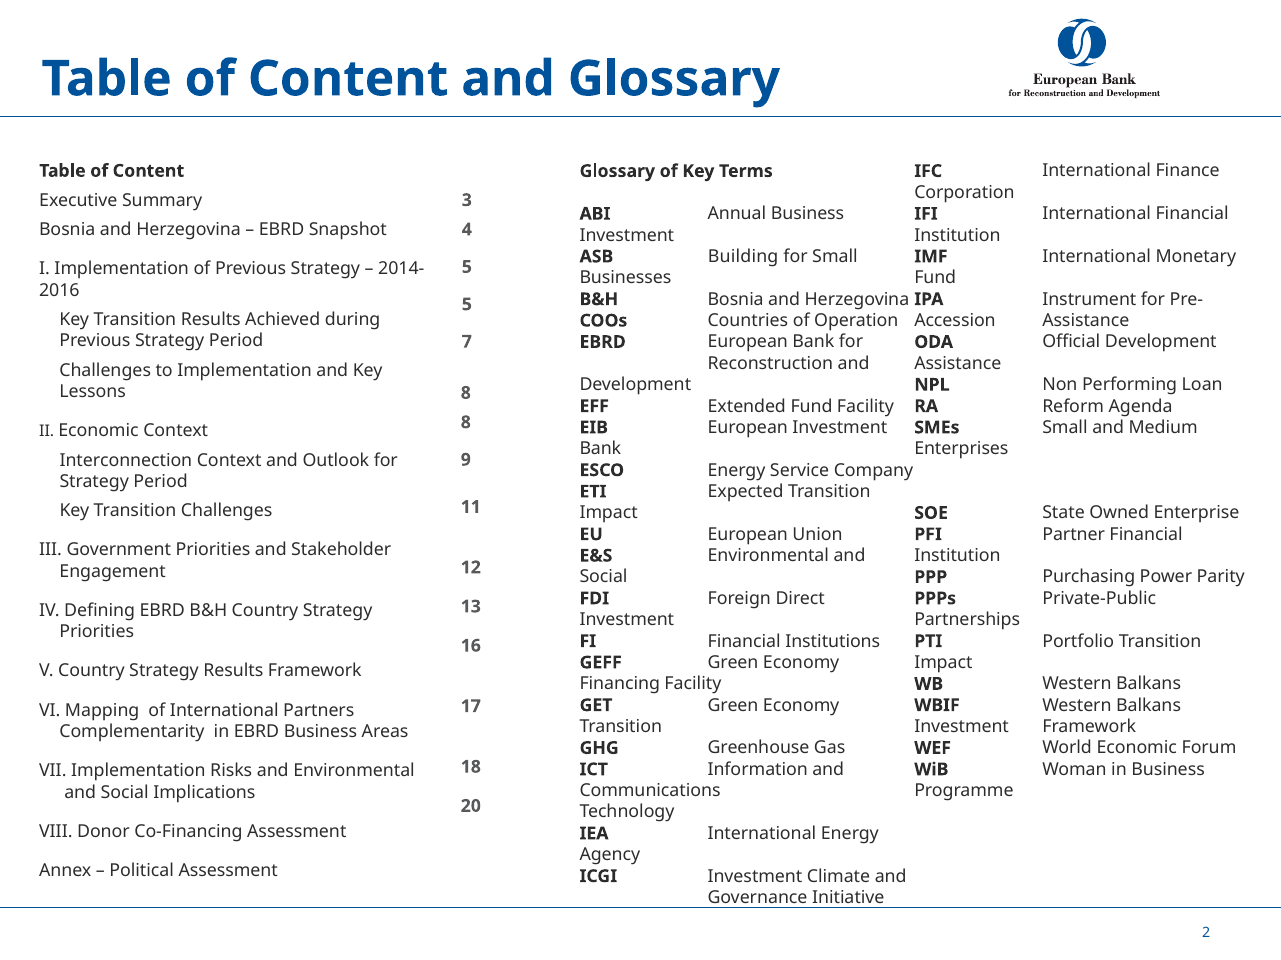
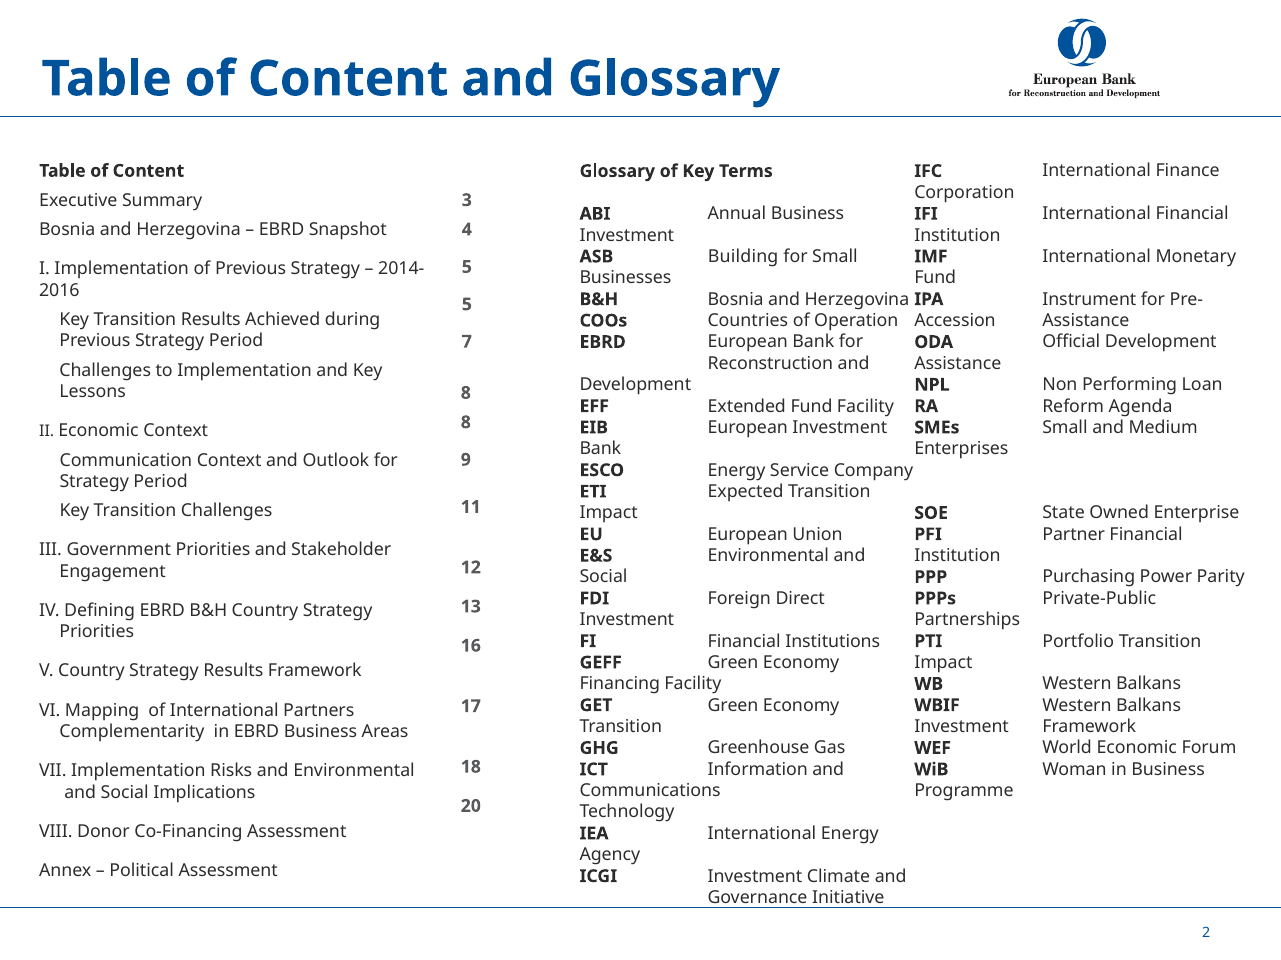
Interconnection: Interconnection -> Communication (126, 461)
